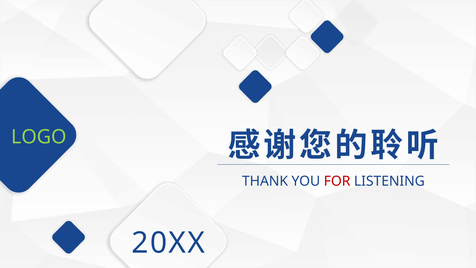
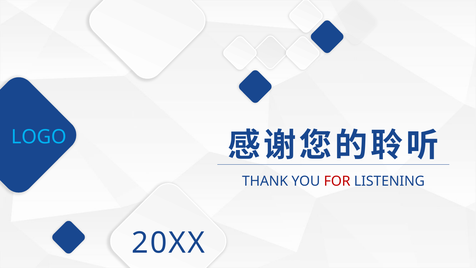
LOGO colour: light green -> light blue (39, 137)
